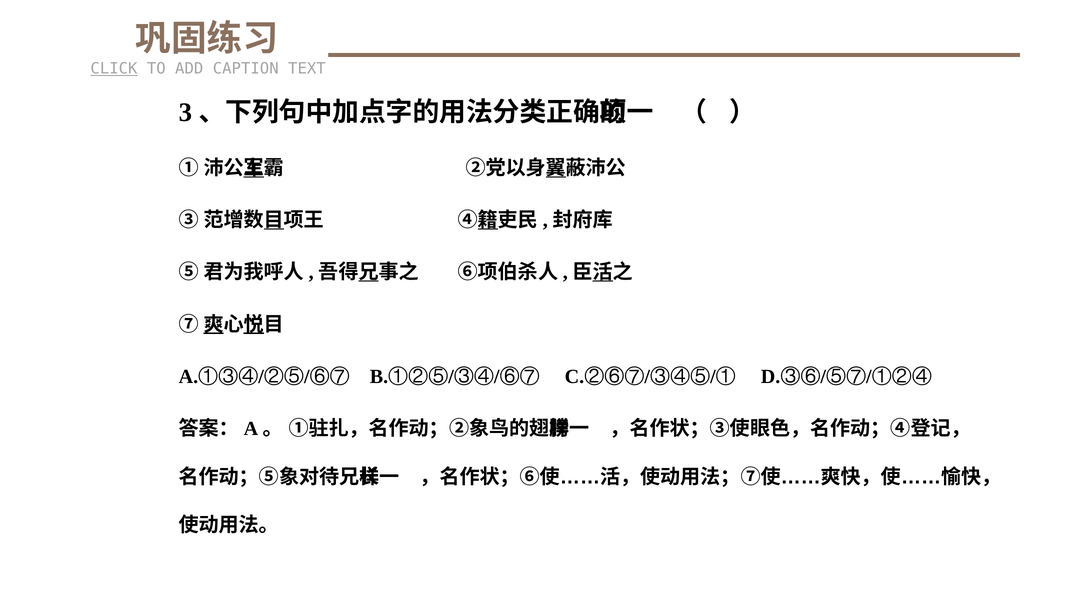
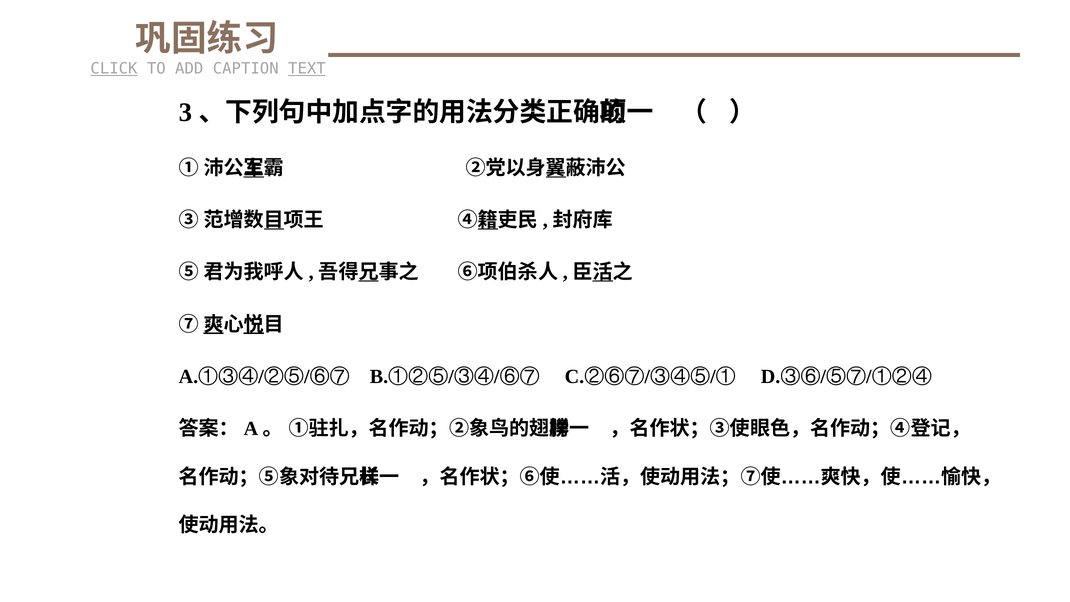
TEXT underline: none -> present (307, 69)
